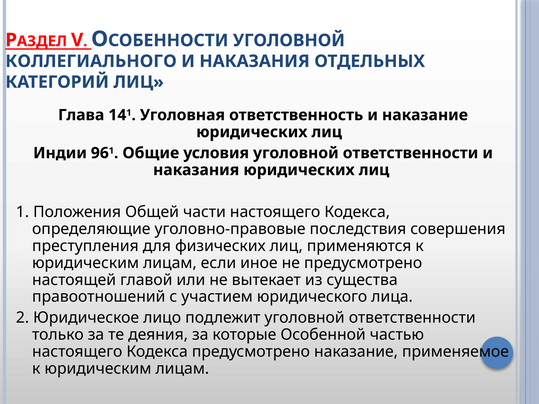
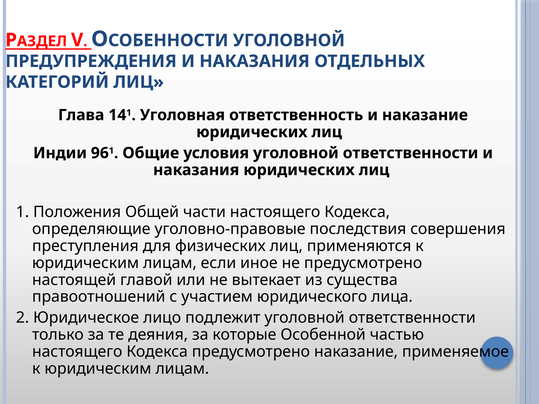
КОЛЛЕГИАЛЬНОГО: КОЛЛЕГИАЛЬНОГО -> ПРЕДУПРЕЖДЕНИЯ (91, 61)
